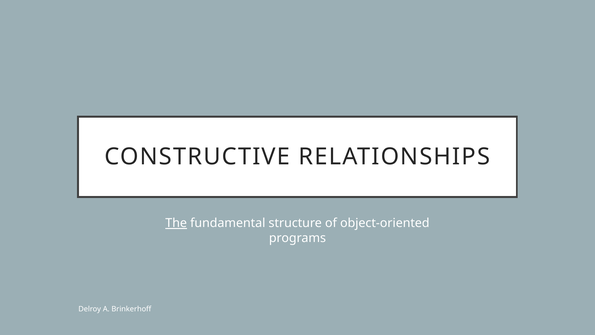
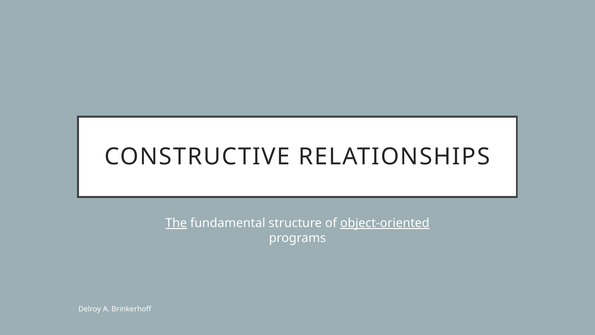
object-oriented underline: none -> present (385, 223)
